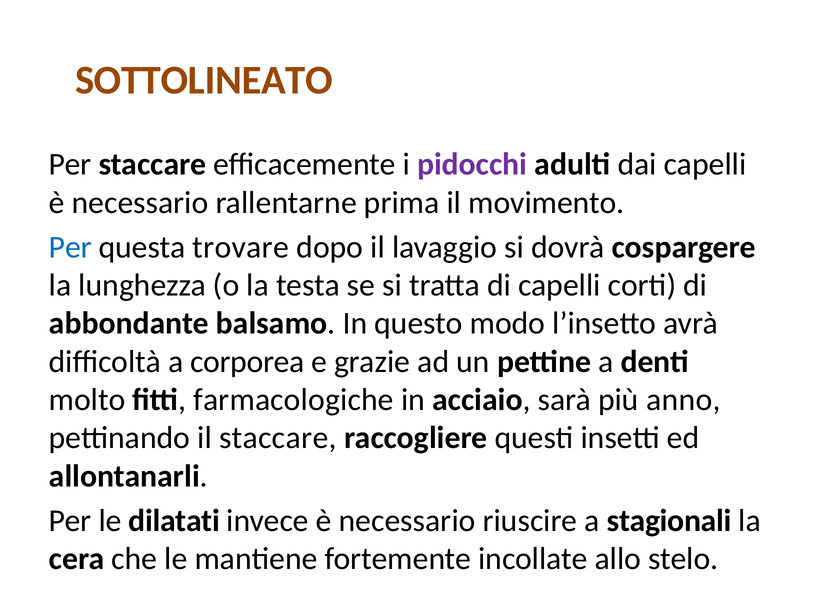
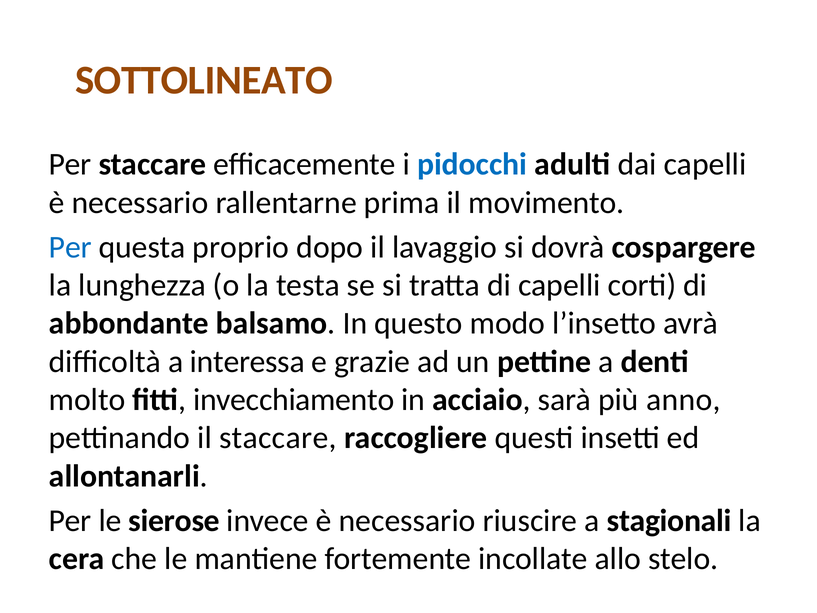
pidocchi colour: purple -> blue (472, 164)
trovare: trovare -> proprio (241, 247)
corporea: corporea -> interessa (247, 362)
farmacologiche: farmacologiche -> invecchiamento (294, 400)
dilatati: dilatati -> sierose (174, 520)
